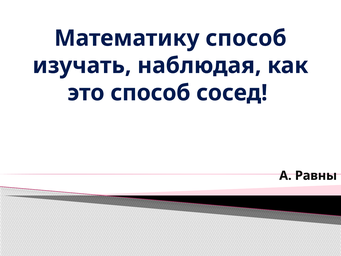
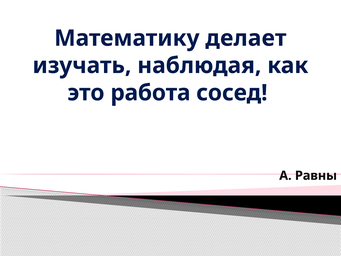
Математику способ: способ -> делает (246, 38)
это способ: способ -> работа (150, 93)
